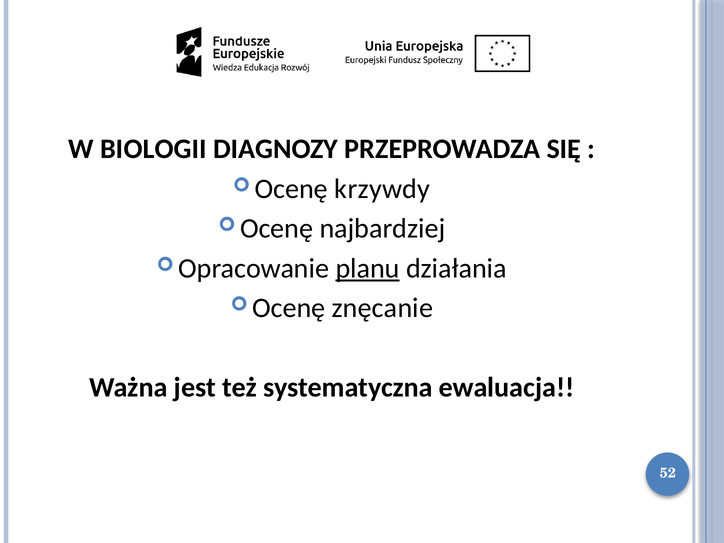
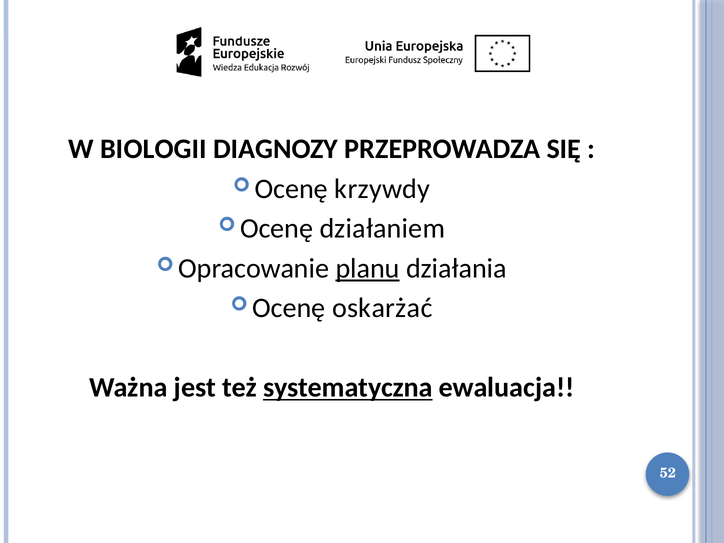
najbardziej: najbardziej -> działaniem (382, 229)
znęcanie: znęcanie -> oskarżać (382, 308)
systematyczna underline: none -> present (348, 388)
